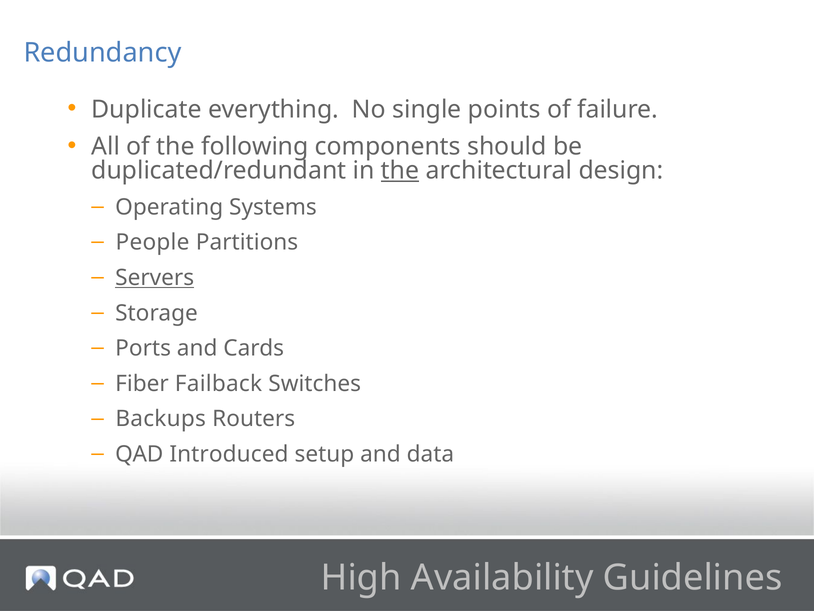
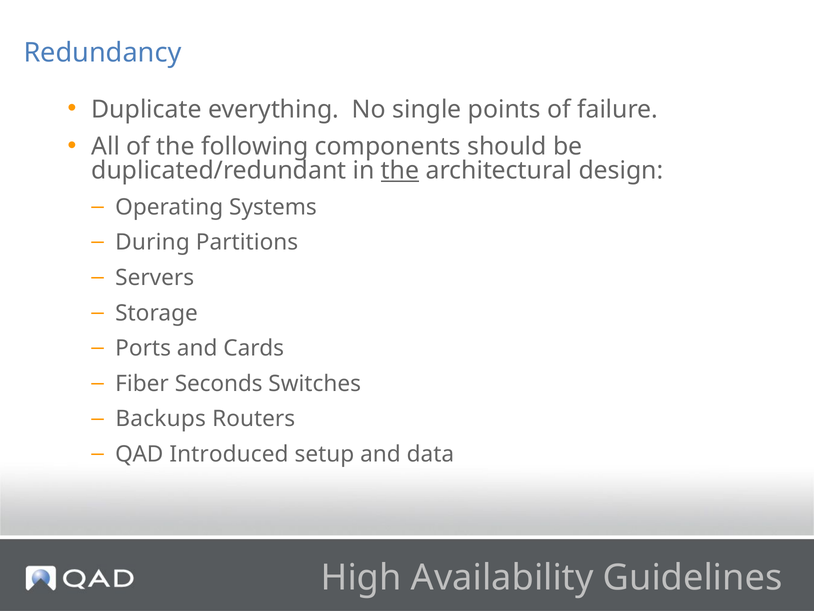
People: People -> During (153, 242)
Servers underline: present -> none (155, 278)
Failback: Failback -> Seconds (219, 383)
